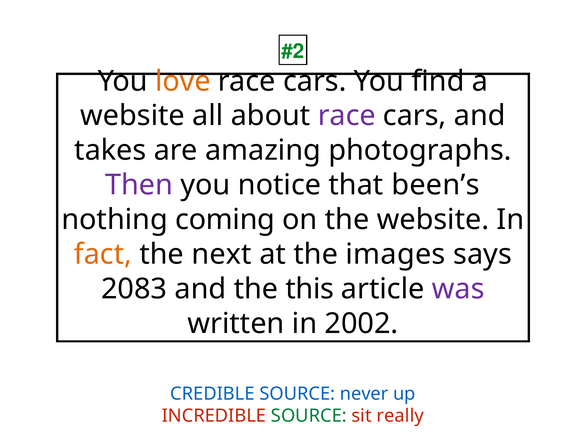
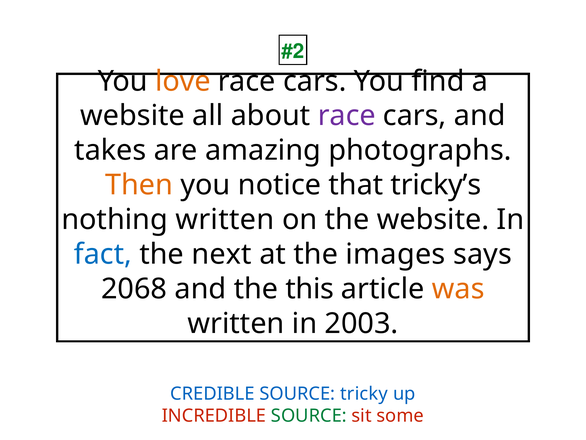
Then colour: purple -> orange (139, 185)
been’s: been’s -> tricky’s (436, 185)
nothing coming: coming -> written (225, 220)
fact colour: orange -> blue (103, 254)
2083: 2083 -> 2068 (134, 289)
was colour: purple -> orange (458, 289)
2002: 2002 -> 2003 (361, 323)
never: never -> tricky (364, 393)
really: really -> some (400, 415)
